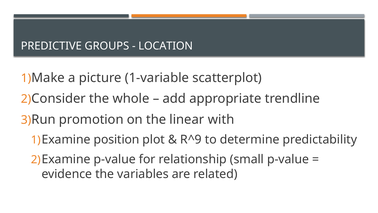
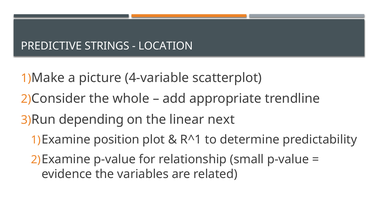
GROUPS: GROUPS -> STRINGS (107, 46)
1-variable: 1-variable -> 4-variable (157, 78)
promotion: promotion -> depending (91, 119)
with: with -> next (221, 119)
R^9: R^9 -> R^1 (191, 139)
